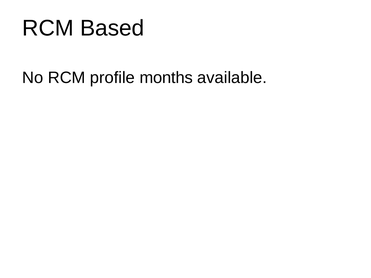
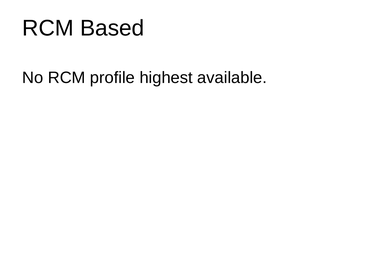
months: months -> highest (166, 78)
